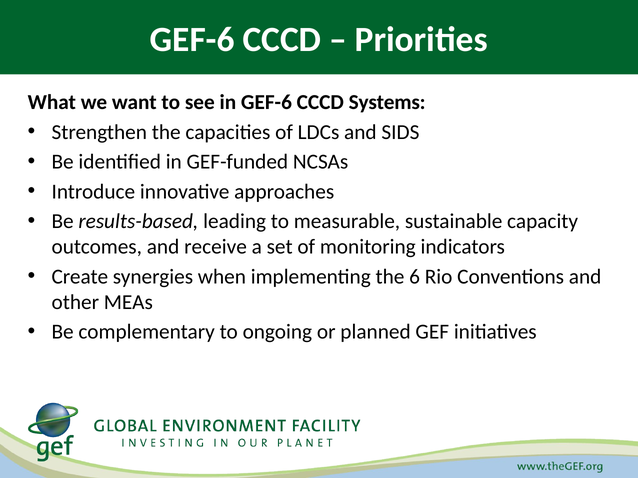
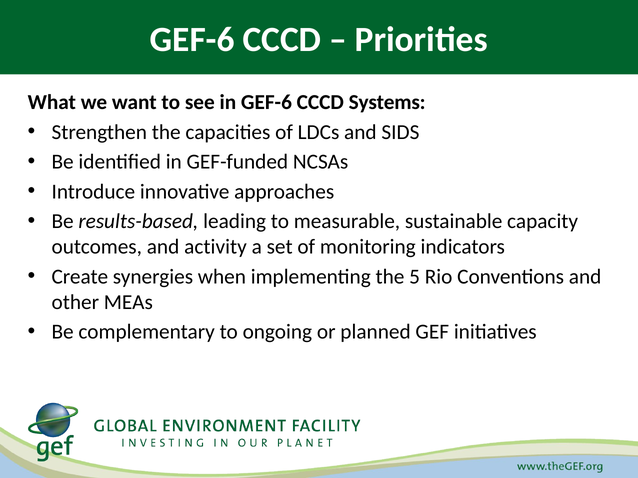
receive: receive -> activity (216, 247)
6: 6 -> 5 (415, 277)
